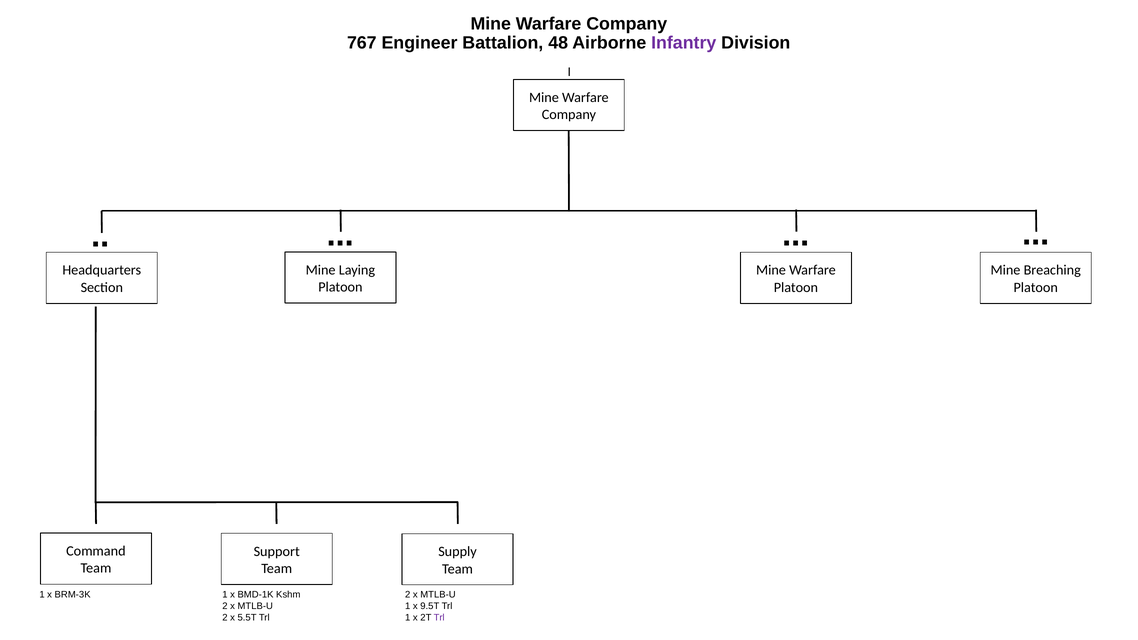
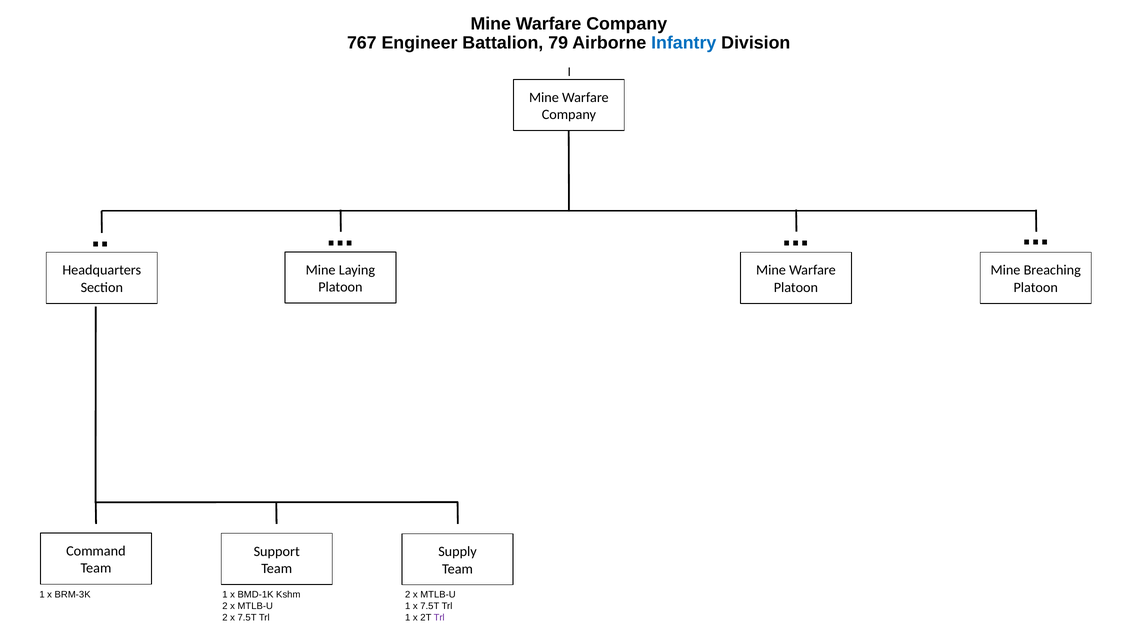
48: 48 -> 79 (558, 43)
Infantry colour: purple -> blue (684, 43)
1 x 9.5T: 9.5T -> 7.5T (430, 606)
2 x 5.5T: 5.5T -> 7.5T (247, 618)
